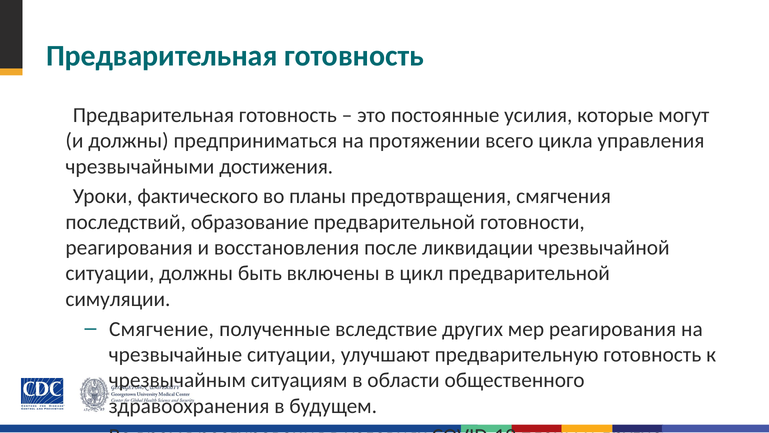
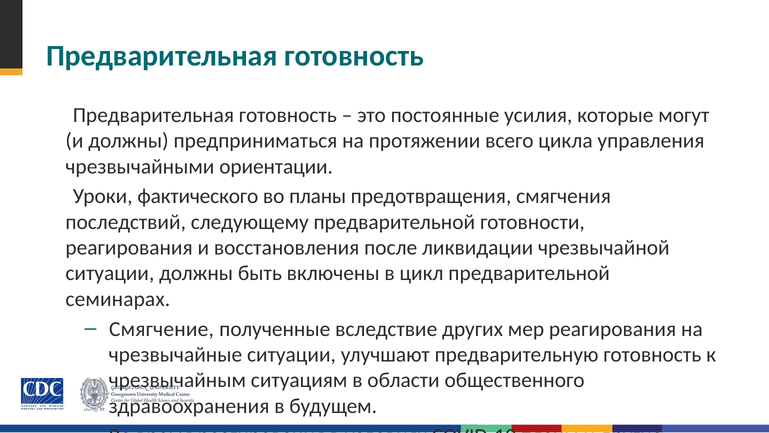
достижения: достижения -> ориентации (276, 166)
образование: образование -> следующему (250, 222)
симуляции: симуляции -> семинарах (118, 299)
